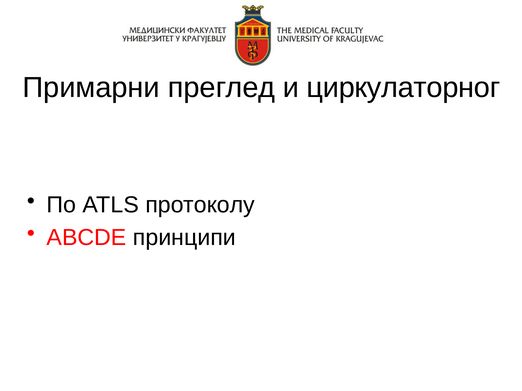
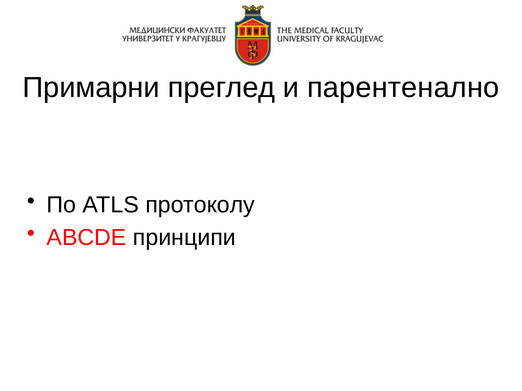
циркулаторног: циркулаторног -> парентенално (403, 88)
